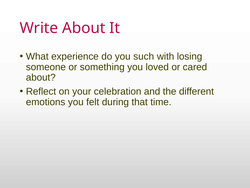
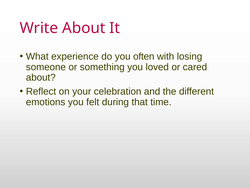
such: such -> often (144, 56)
